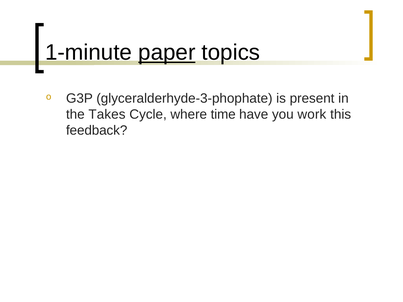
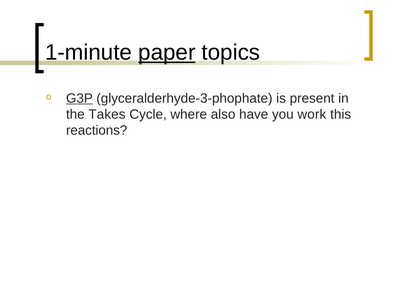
G3P underline: none -> present (79, 98)
time: time -> also (223, 114)
feedback: feedback -> reactions (97, 131)
